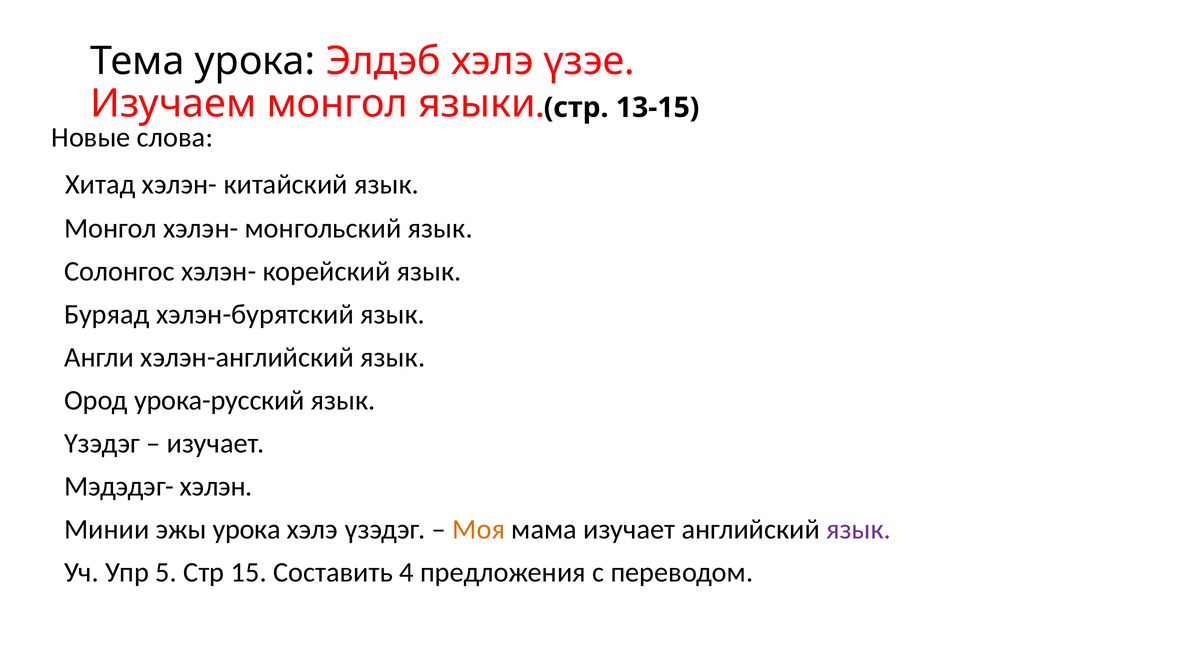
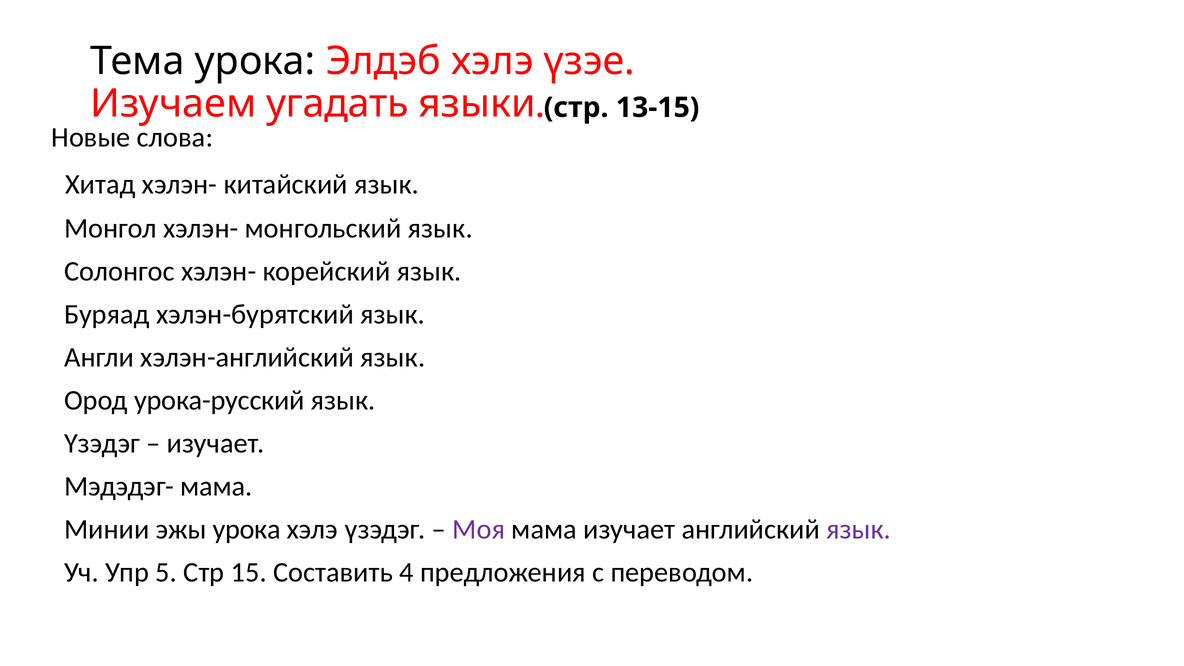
Изучаем монгол: монгол -> угадать (337, 104)
Мэдэдэг- хэлэн: хэлэн -> мама (216, 486)
Моя colour: orange -> purple (479, 529)
